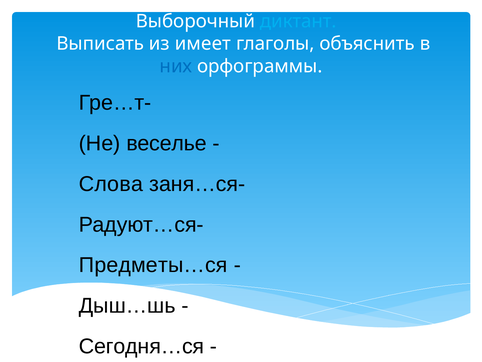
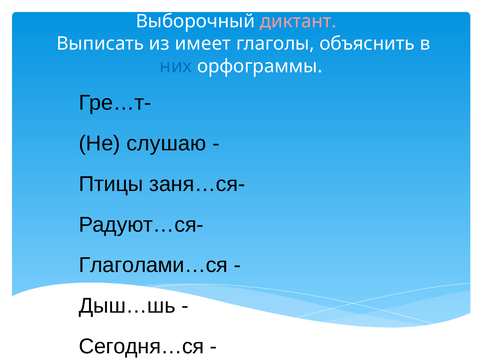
диктант colour: light blue -> pink (298, 21)
веселье: веселье -> слушаю (166, 143)
Слова: Слова -> Птицы (111, 184)
Предметы…ся: Предметы…ся -> Глаголами…ся (153, 265)
